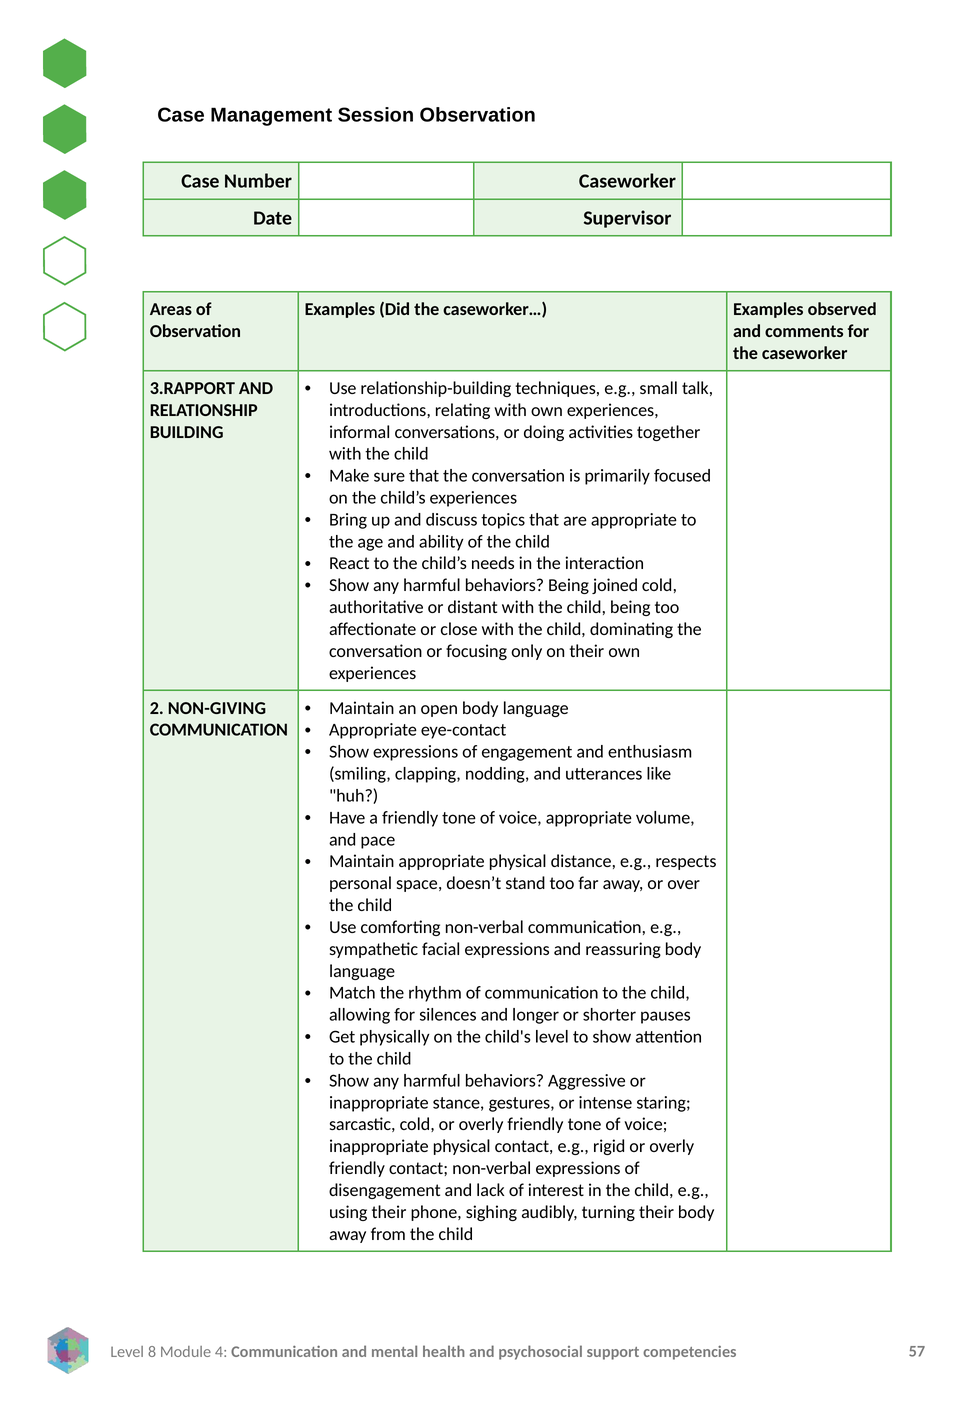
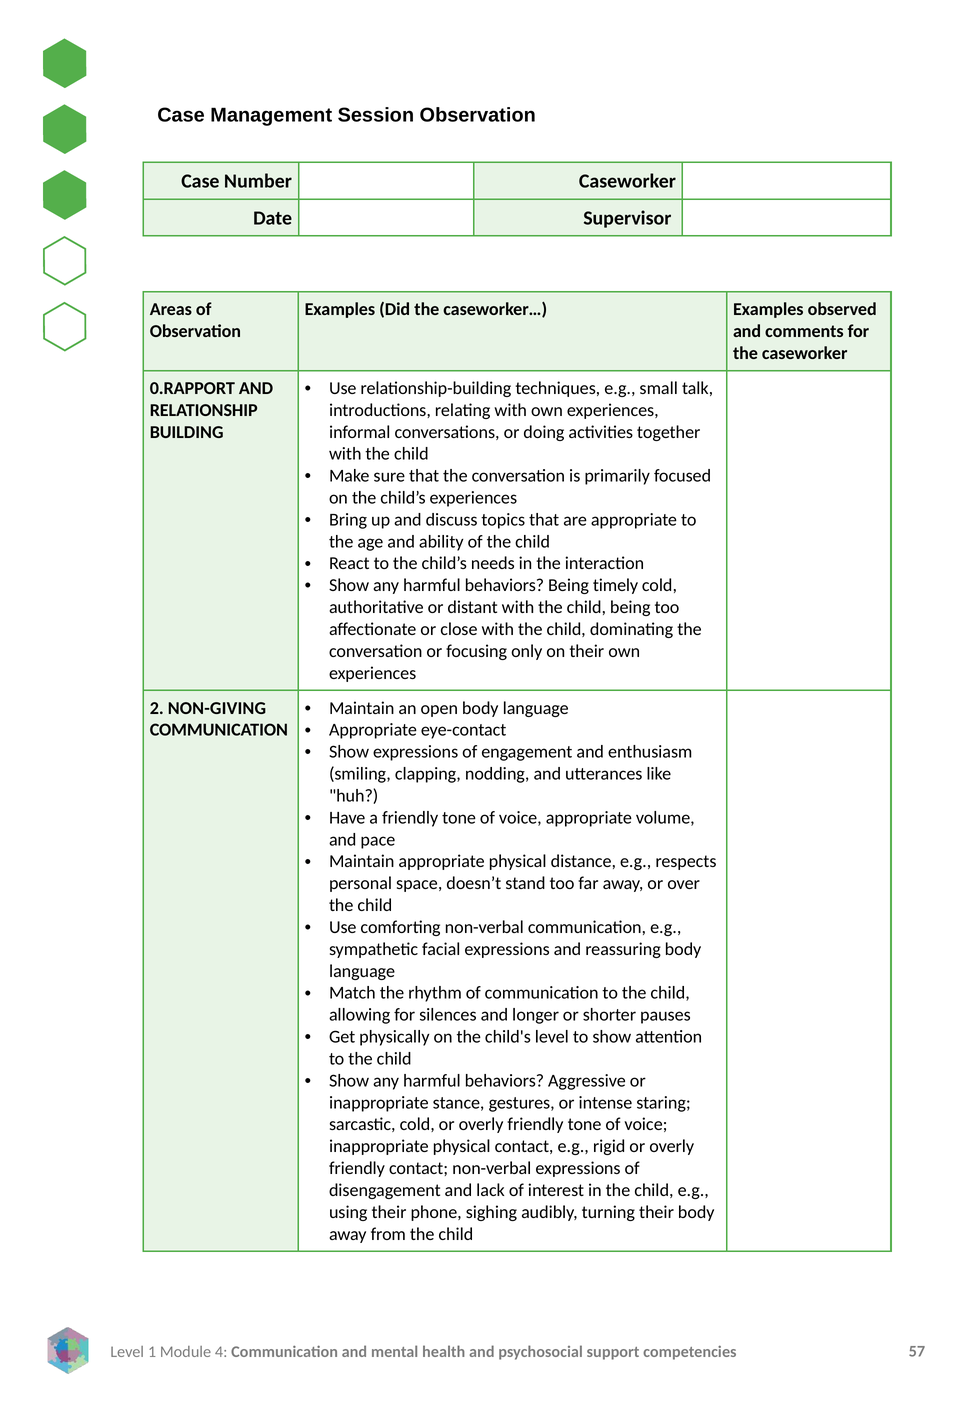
3.RAPPORT: 3.RAPPORT -> 0.RAPPORT (192, 388)
joined: joined -> timely (616, 586)
8: 8 -> 1 (152, 1352)
